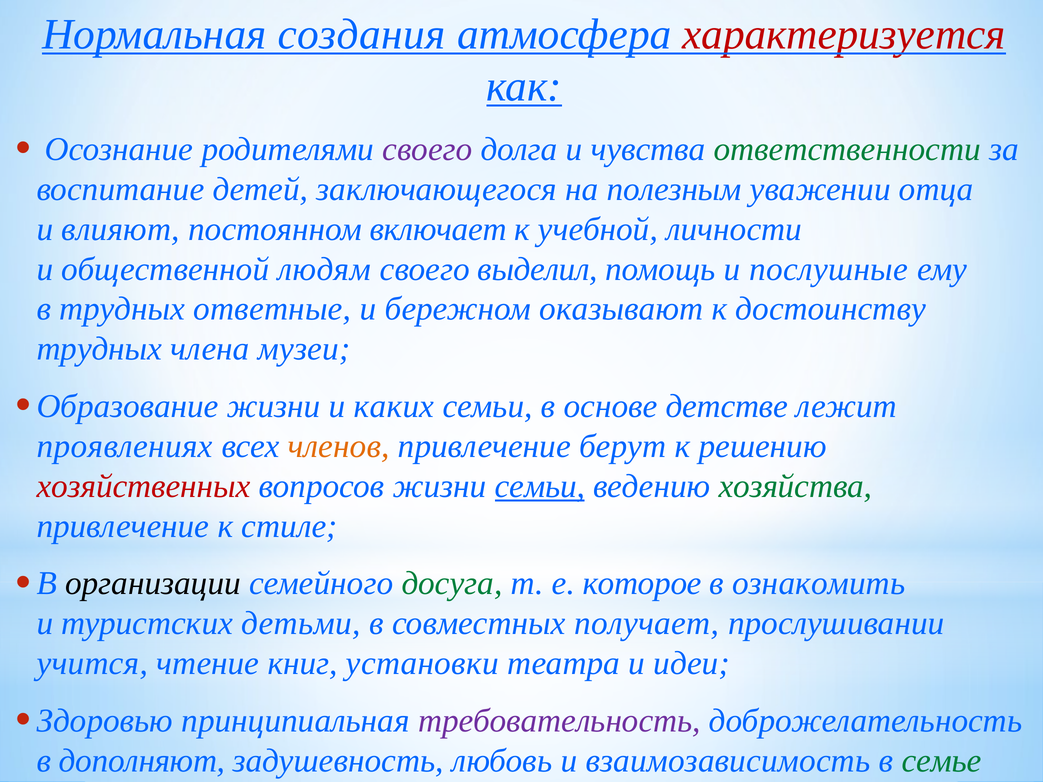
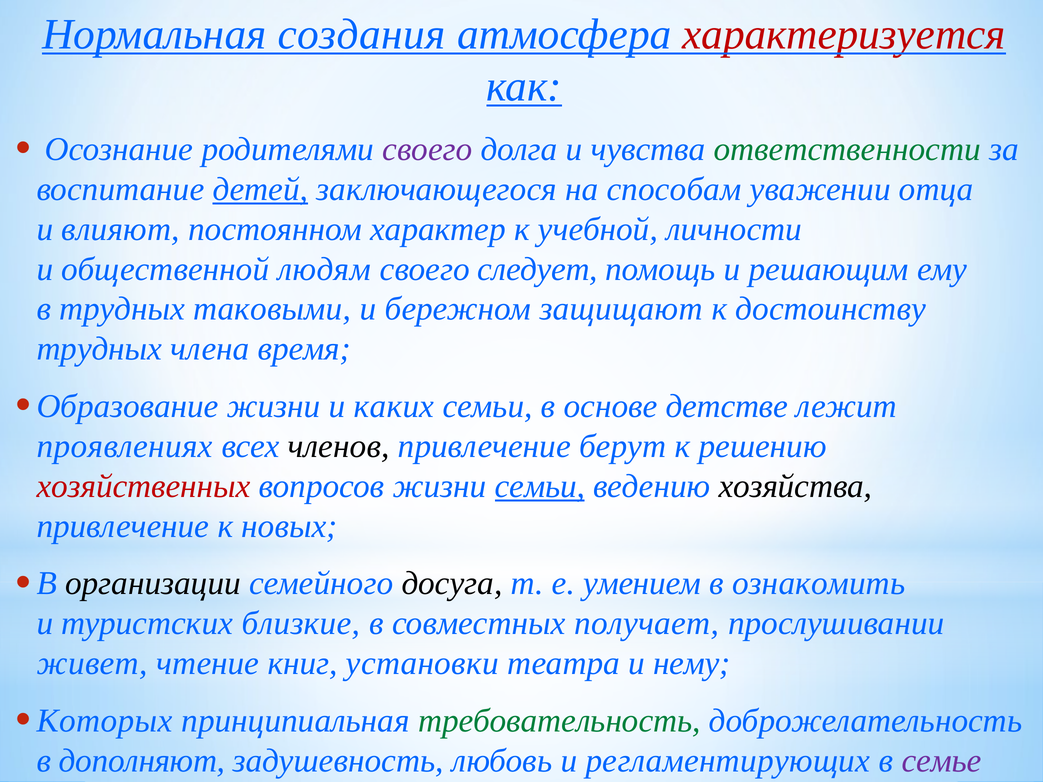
детей underline: none -> present (260, 189)
полезным: полезным -> способам (674, 189)
включает: включает -> характер (438, 229)
выделил: выделил -> следует (538, 269)
послушные: послушные -> решающим (829, 269)
ответные: ответные -> таковыми (272, 309)
оказывают: оказывают -> защищают (621, 309)
музеи: музеи -> время (304, 349)
членов colour: orange -> black (339, 446)
хозяйства colour: green -> black (795, 486)
стиле: стиле -> новых (289, 526)
досуга colour: green -> black (452, 584)
которое: которое -> умением (642, 584)
детьми: детьми -> близкие (301, 624)
учится: учится -> живет (92, 664)
идеи: идеи -> нему (692, 664)
Здоровью: Здоровью -> Которых (105, 721)
требовательность colour: purple -> green (559, 721)
взаимозависимость: взаимозависимость -> регламентирующих (728, 761)
семье colour: green -> purple (941, 761)
